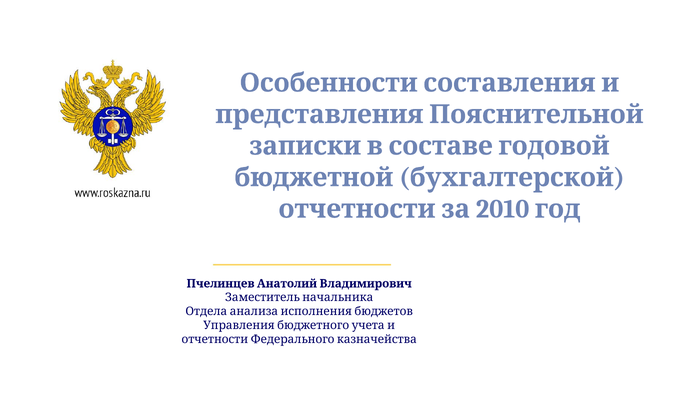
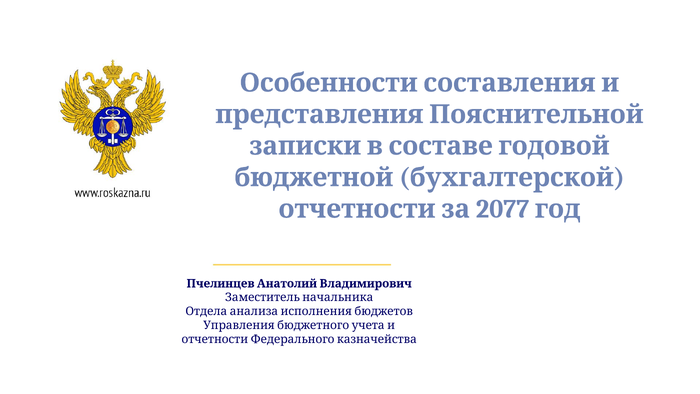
2010: 2010 -> 2077 (503, 209)
